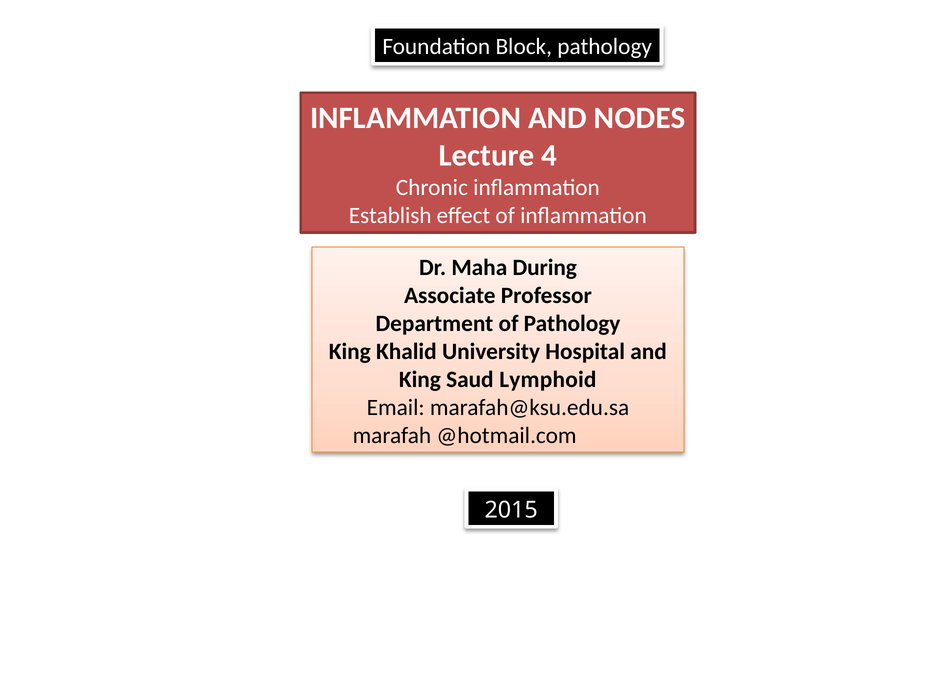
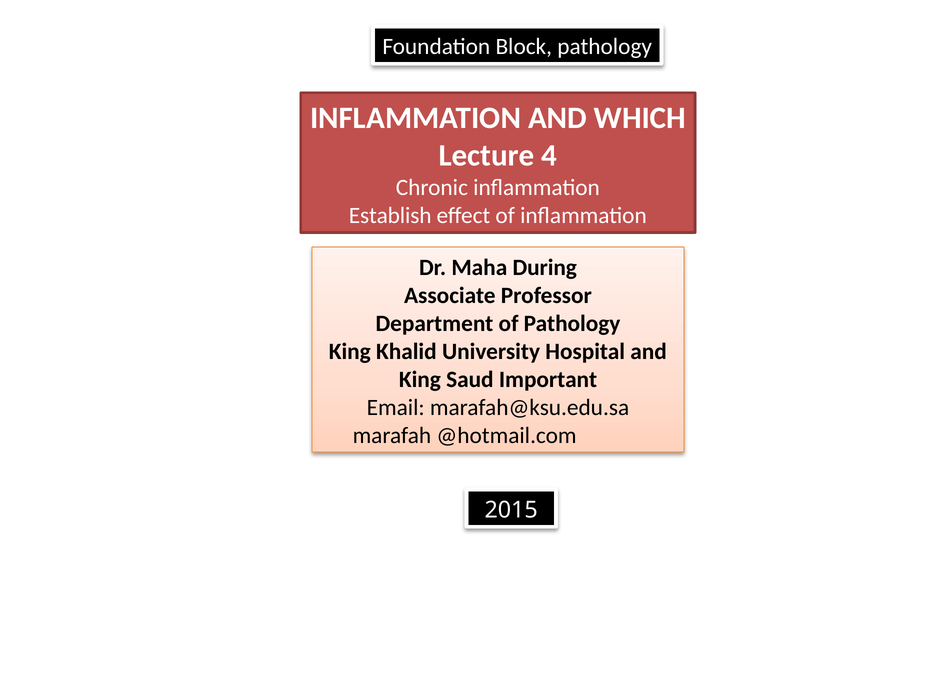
NODES: NODES -> WHICH (640, 118)
Lymphoid: Lymphoid -> Important (548, 379)
